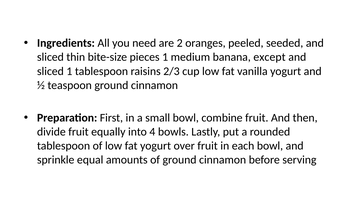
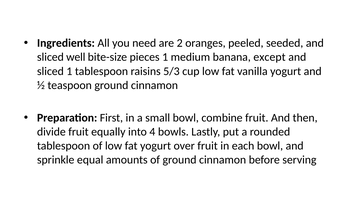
thin: thin -> well (76, 57)
2/3: 2/3 -> 5/3 (171, 71)
